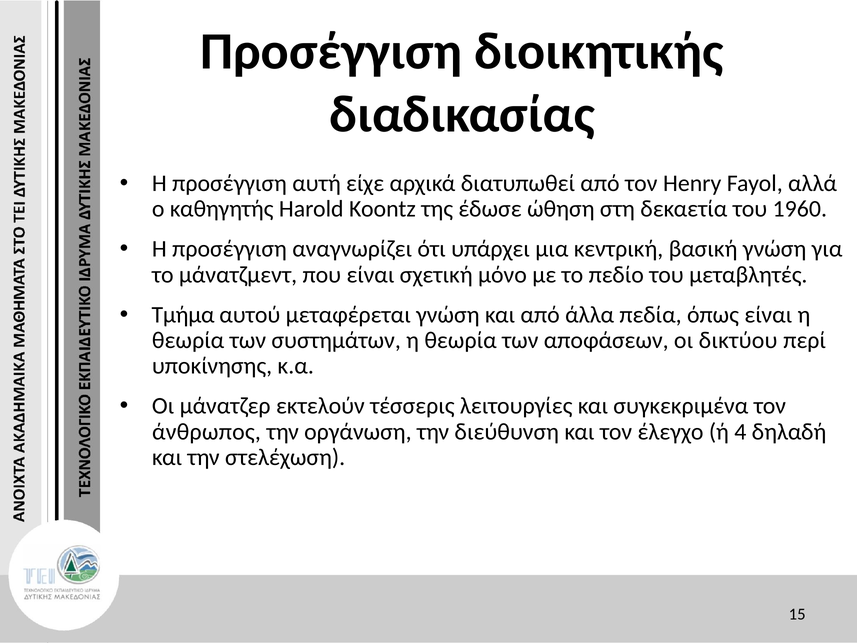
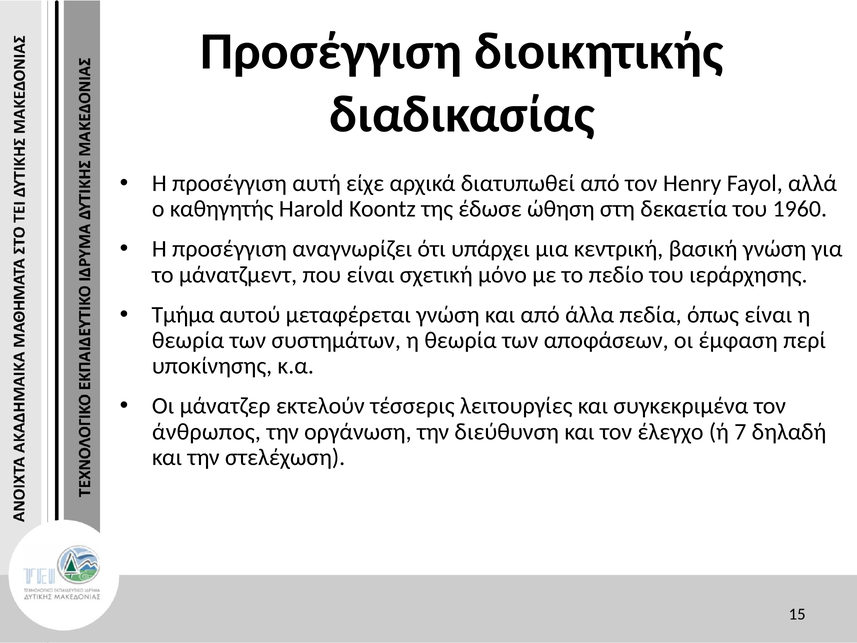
μεταβλητές: μεταβλητές -> ιεράρχησης (748, 275)
δικτύου: δικτύου -> έμφαση (738, 340)
4: 4 -> 7 (740, 432)
